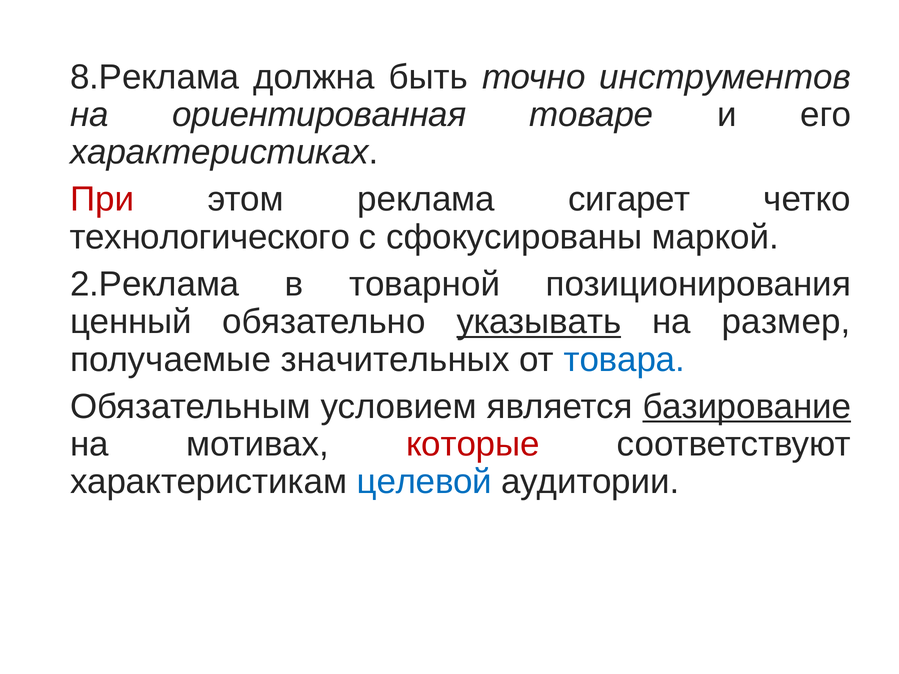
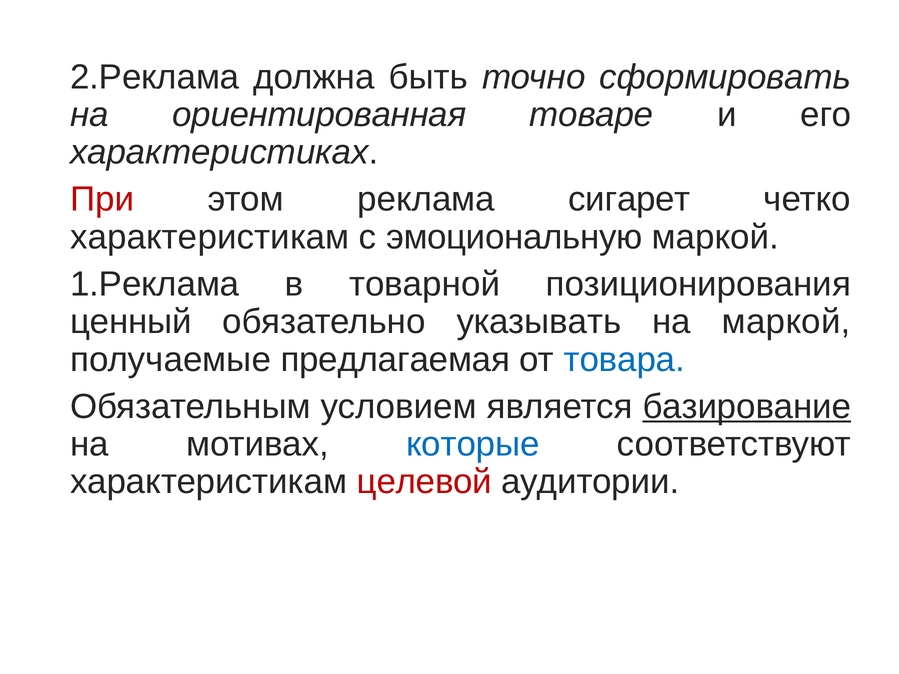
8.Реклама: 8.Реклама -> 2.Реклама (155, 77)
инструментов: инструментов -> сформировать (725, 77)
технологического: технологического -> характеристикам (210, 237)
сфокусированы: сфокусированы -> эмоциональную (514, 237)
2.Реклама: 2.Реклама -> 1.Реклама (155, 284)
указывать underline: present -> none (539, 322)
на размер: размер -> маркой (786, 322)
значительных: значительных -> предлагаемая (395, 360)
которые colour: red -> blue (473, 444)
целевой colour: blue -> red (424, 482)
